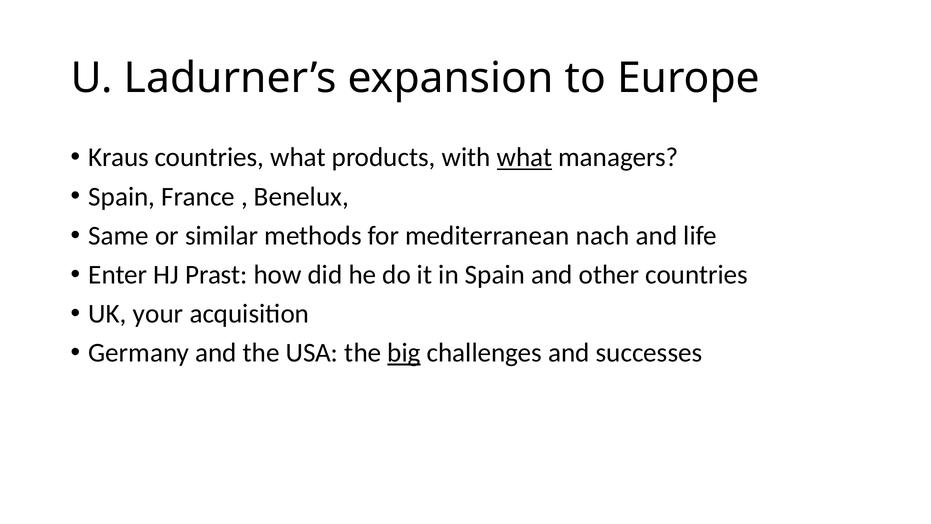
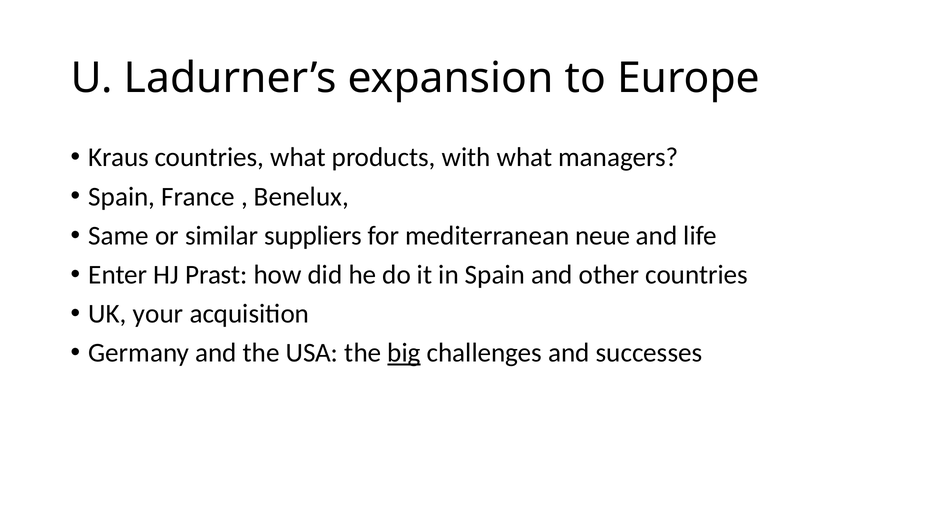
what underline: present -> none (525, 157)
methods: methods -> suppliers (313, 235)
nach: nach -> neue (603, 235)
